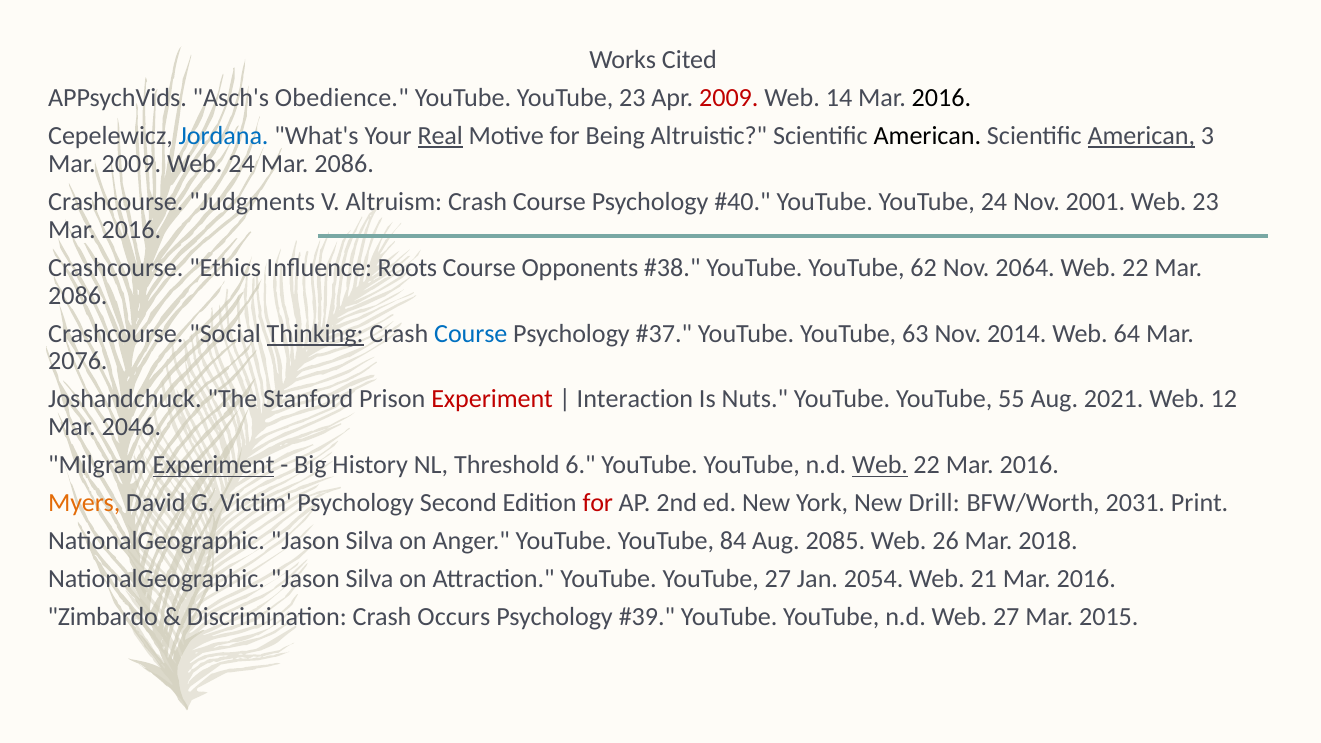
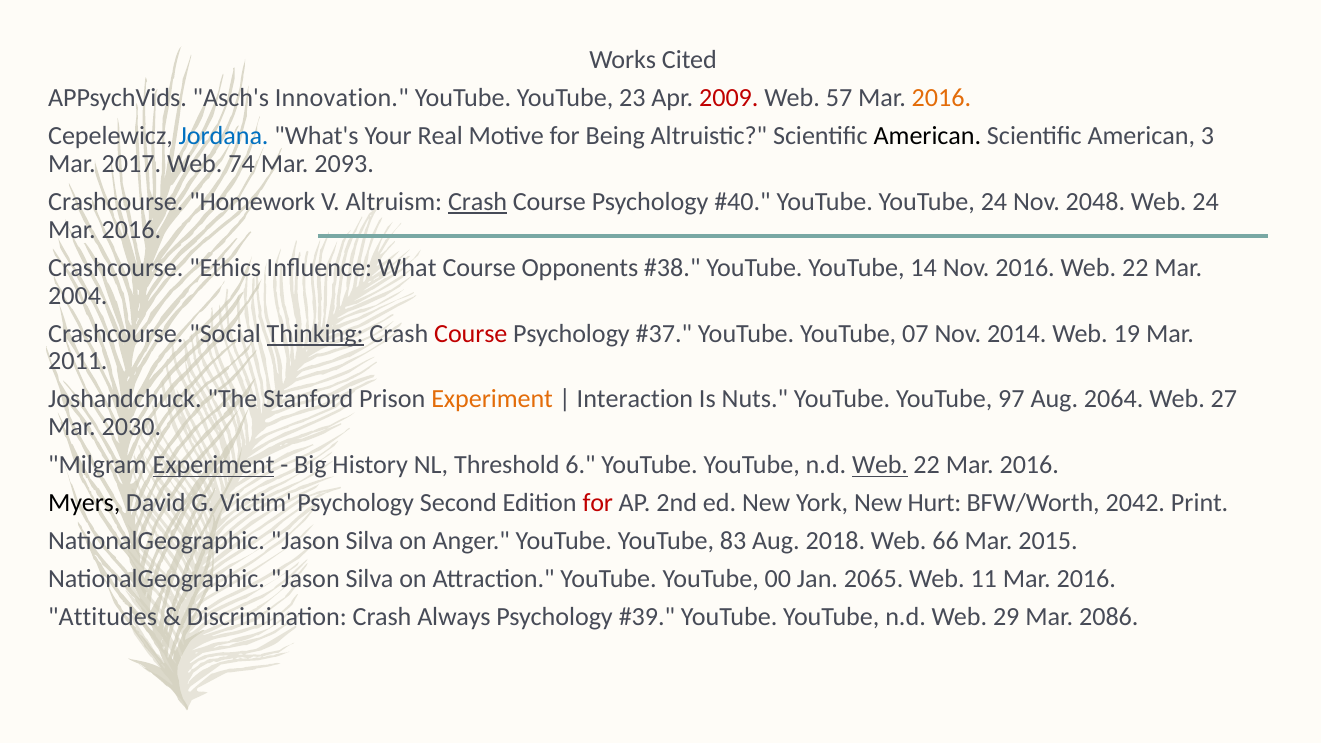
Obedience: Obedience -> Innovation (342, 98)
14: 14 -> 57 (839, 98)
2016 colour: black -> orange (941, 98)
Real underline: present -> none (440, 136)
American underline: present -> none (1141, 136)
Mar 2009: 2009 -> 2017 (131, 164)
Web 24: 24 -> 74 (242, 164)
2086: 2086 -> 2093 (344, 164)
Judgments: Judgments -> Homework (252, 202)
Crash underline: none -> present (478, 202)
2001: 2001 -> 2048 (1095, 202)
Web 23: 23 -> 24 (1206, 202)
Roots: Roots -> What (407, 268)
62: 62 -> 14 (924, 268)
Nov 2064: 2064 -> 2016 (1025, 268)
2086: 2086 -> 2004 (78, 296)
Course colour: blue -> red (471, 334)
63: 63 -> 07 (915, 334)
64: 64 -> 19 (1127, 334)
2076: 2076 -> 2011 (78, 361)
Experiment colour: red -> orange (492, 399)
55: 55 -> 97 (1011, 399)
2021: 2021 -> 2064 (1114, 399)
12: 12 -> 27 (1224, 399)
2046: 2046 -> 2030 (131, 427)
Myers colour: orange -> black (84, 503)
Drill: Drill -> Hurt (935, 503)
2031: 2031 -> 2042 (1135, 503)
84: 84 -> 83 (733, 541)
2085: 2085 -> 2018 (835, 541)
26: 26 -> 66 (946, 541)
2018: 2018 -> 2015 (1048, 541)
YouTube 27: 27 -> 00 (778, 579)
2054: 2054 -> 2065 (874, 579)
21: 21 -> 11 (984, 579)
Zimbardo: Zimbardo -> Attitudes (103, 617)
Occurs: Occurs -> Always (454, 617)
Web 27: 27 -> 29 (1006, 617)
2015: 2015 -> 2086 (1109, 617)
